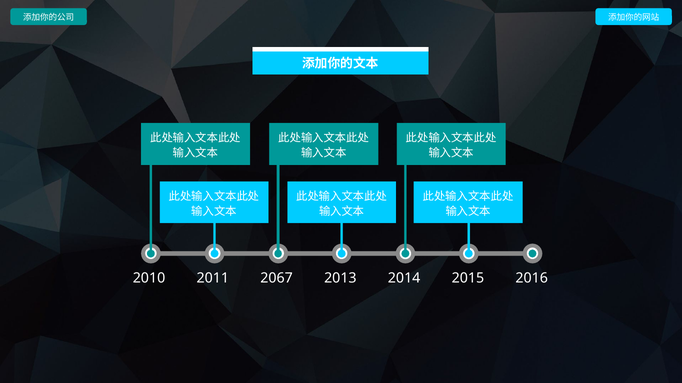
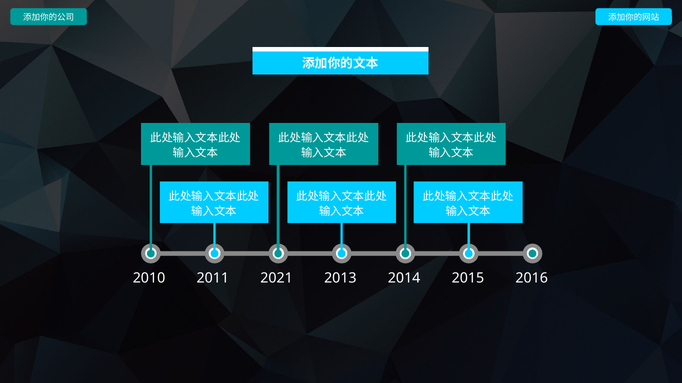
2067: 2067 -> 2021 (277, 278)
